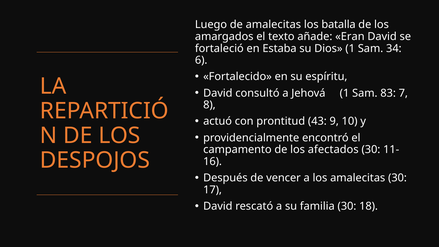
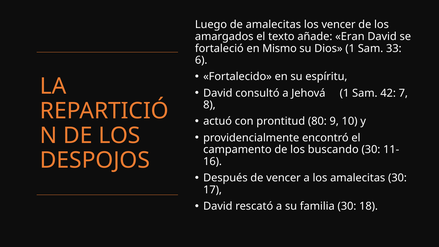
los batalla: batalla -> vencer (339, 25)
Estaba: Estaba -> Mismo (280, 48)
34: 34 -> 33 (394, 48)
83: 83 -> 42 (388, 93)
43: 43 -> 80 (317, 121)
afectados: afectados -> buscando (333, 150)
